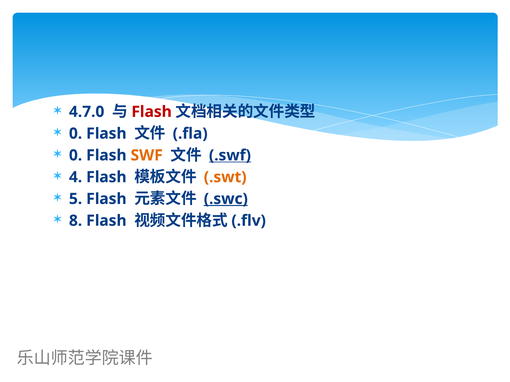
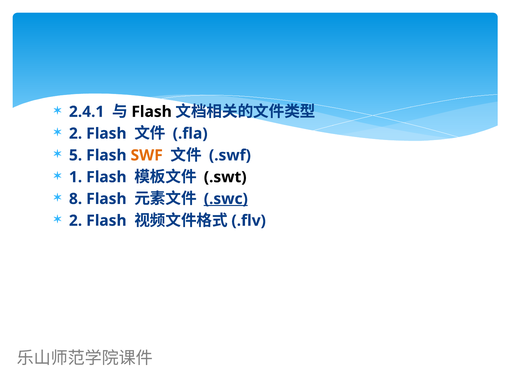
4.7.0: 4.7.0 -> 2.4.1 (87, 112)
Flash colour: red -> black (152, 112)
0: 0 -> 2 (76, 134)
0: 0 -> 5 (76, 156)
.swf underline: present -> none (230, 156)
4: 4 -> 1 (76, 177)
.swt colour: orange -> black (225, 177)
5: 5 -> 8 (76, 199)
8: 8 -> 2 (76, 221)
